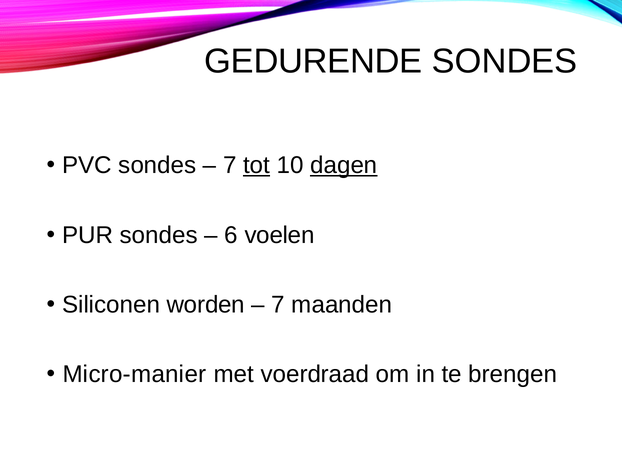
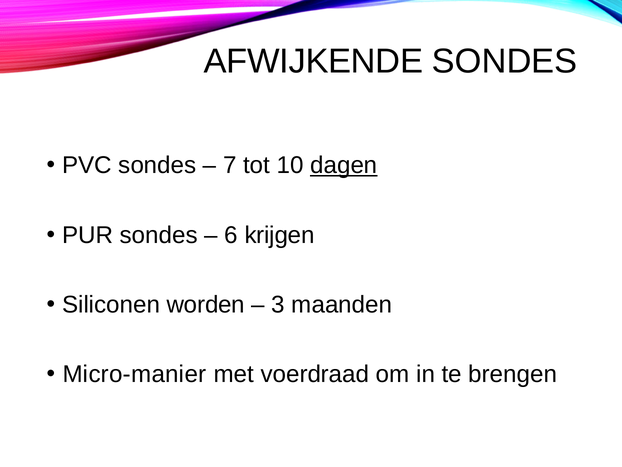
GEDURENDE: GEDURENDE -> AFWIJKENDE (313, 61)
tot underline: present -> none (257, 165)
voelen: voelen -> krijgen (280, 235)
7: 7 -> 3 (278, 304)
